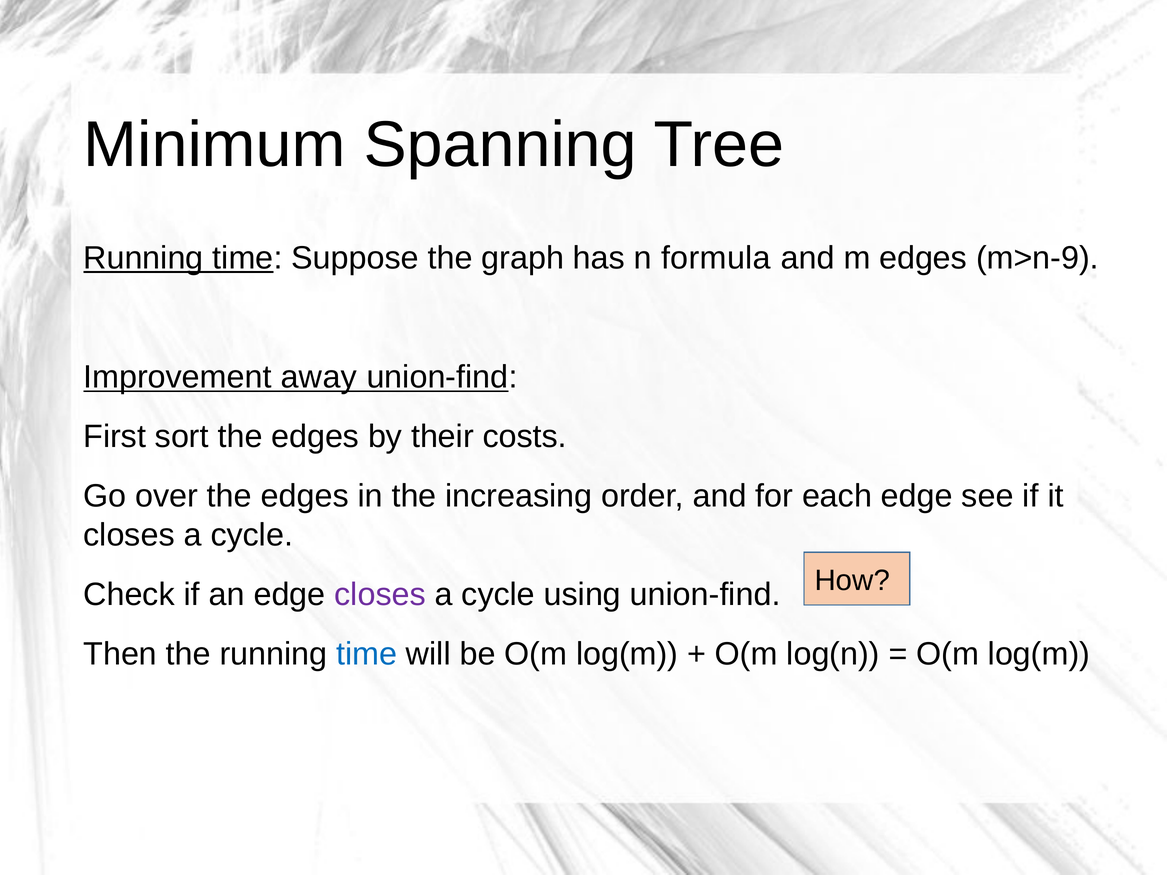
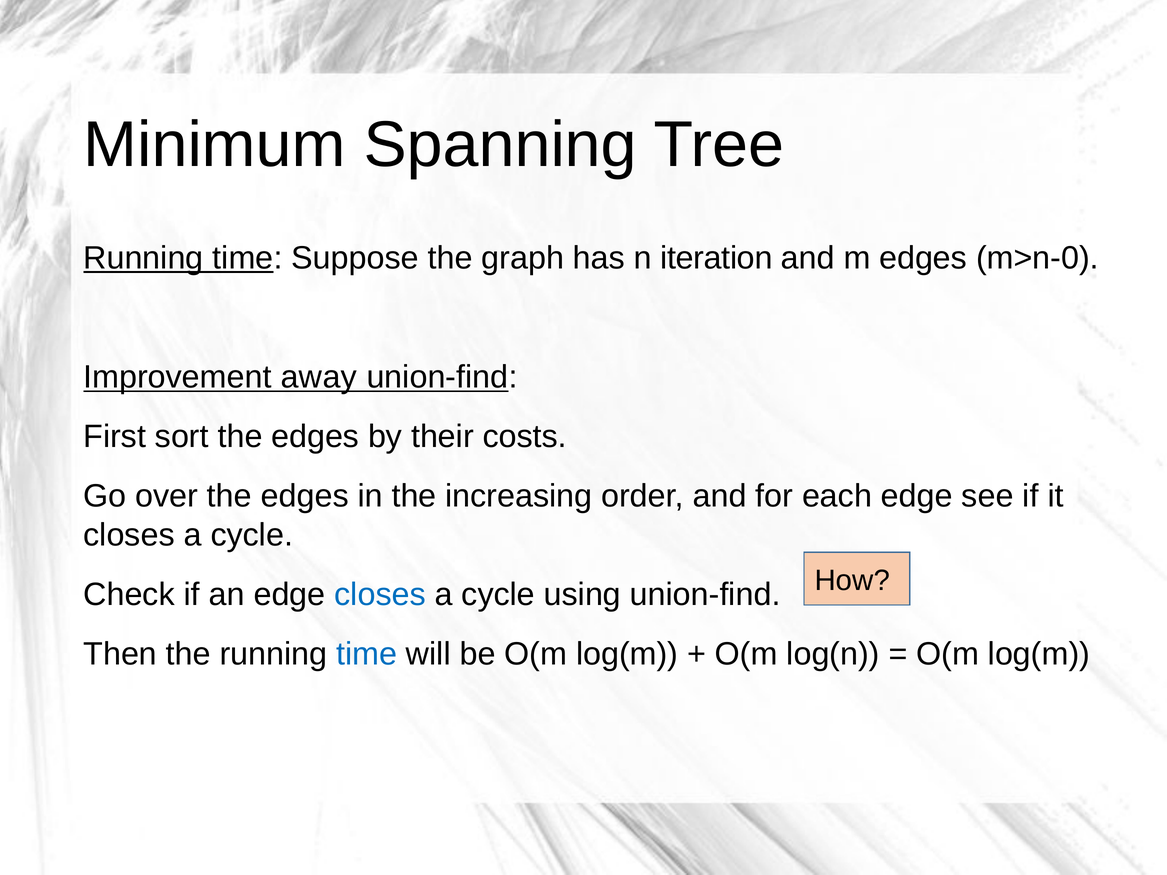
formula: formula -> iteration (716, 258)
m>n-9: m>n-9 -> m>n-0 (1037, 258)
closes colour: purple -> blue (380, 595)
